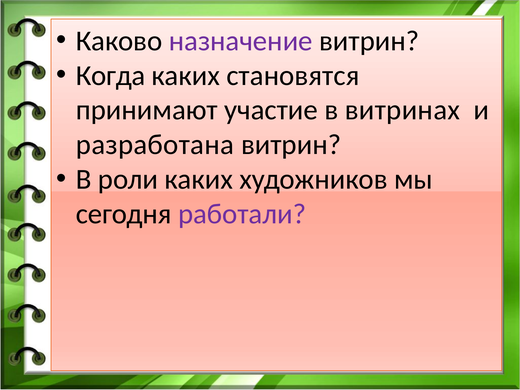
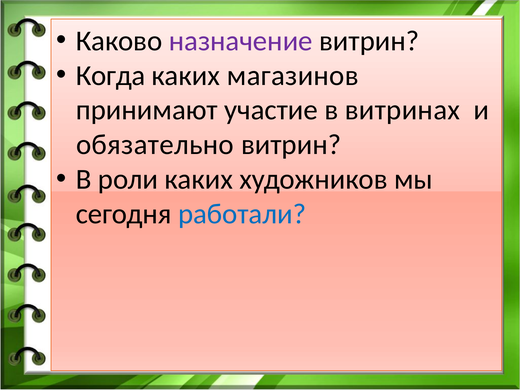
становятся: становятся -> магазинов (293, 75)
разработана: разработана -> обязательно (155, 145)
работали colour: purple -> blue (242, 214)
